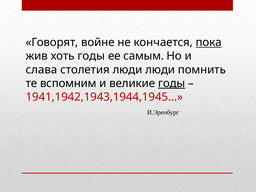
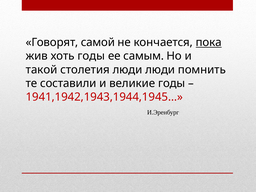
войне: войне -> самой (98, 42)
слава: слава -> такой (42, 70)
вспомним: вспомним -> составили (68, 83)
годы underline: present -> none (172, 83)
